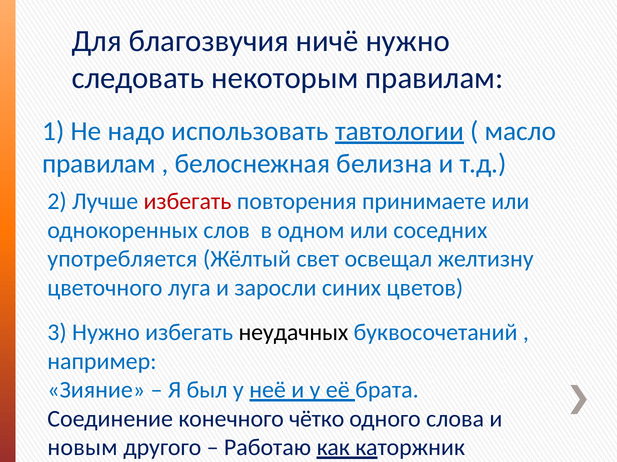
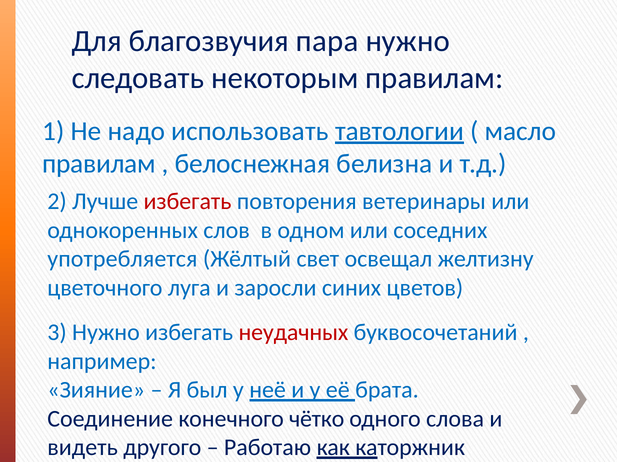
ничё: ничё -> пара (327, 41)
принимаете: принимаете -> ветеринары (424, 202)
неудачных colour: black -> red (293, 333)
новым: новым -> видеть (83, 448)
